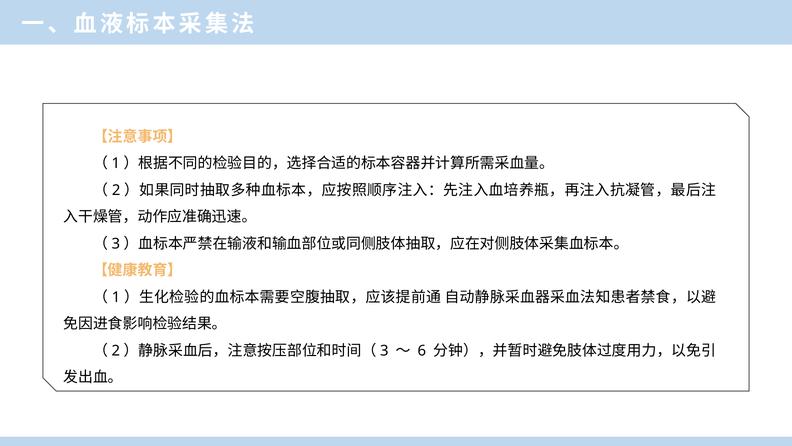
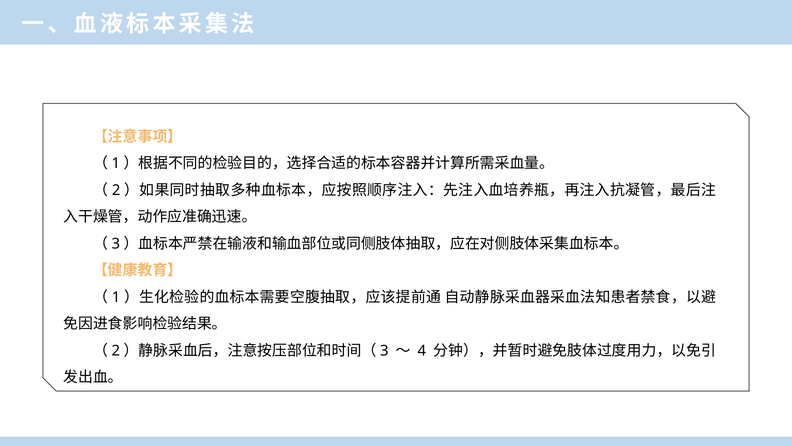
6: 6 -> 4 (422, 350)
